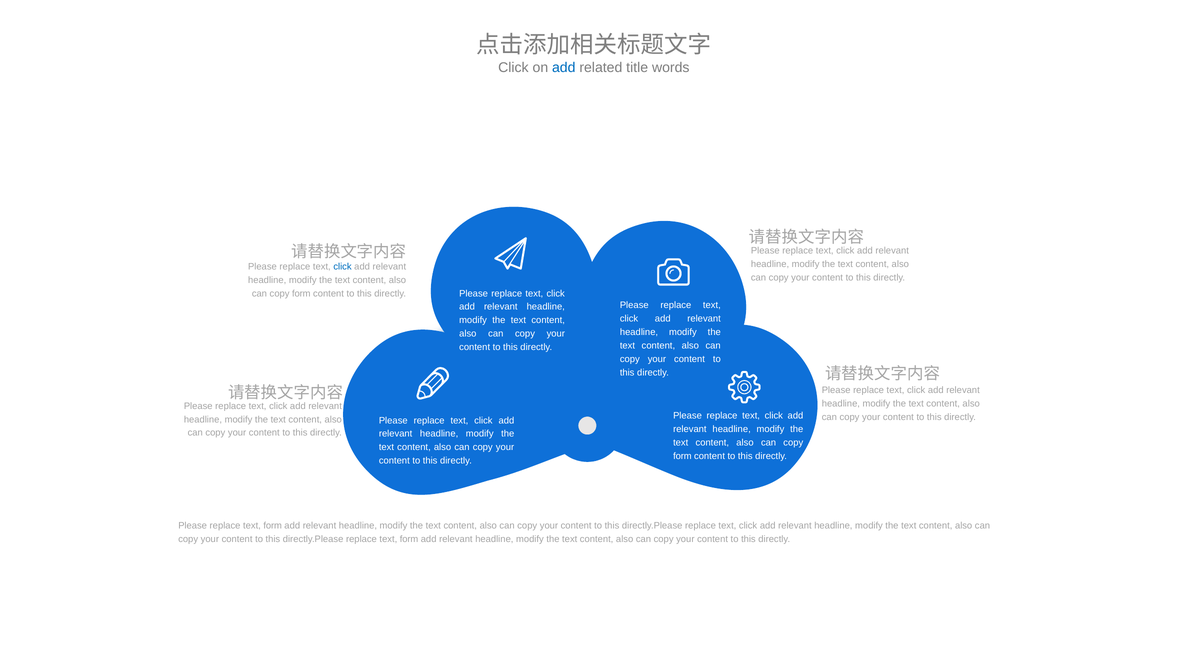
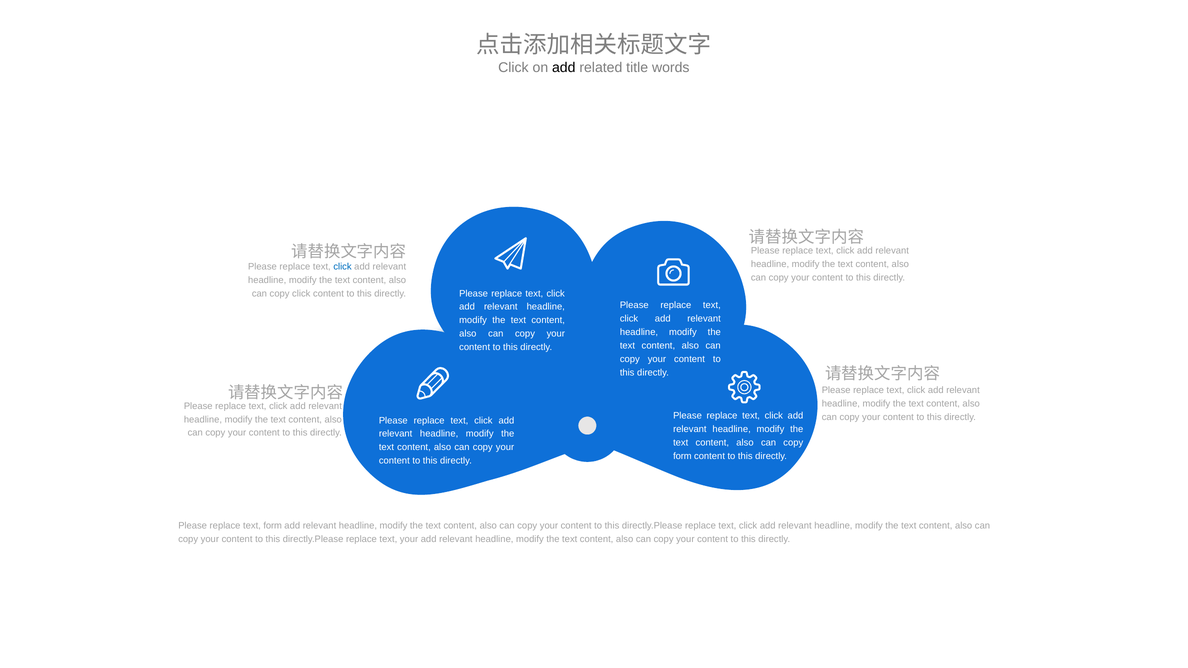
add colour: blue -> black (564, 68)
form: form -> click (301, 294)
directly.Please replace text form: form -> your (409, 539)
